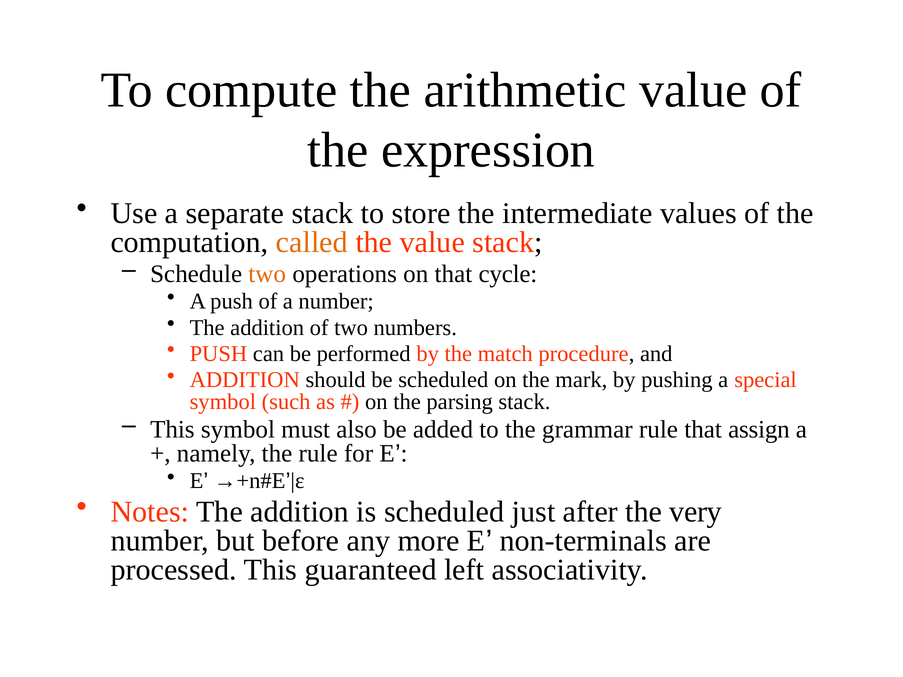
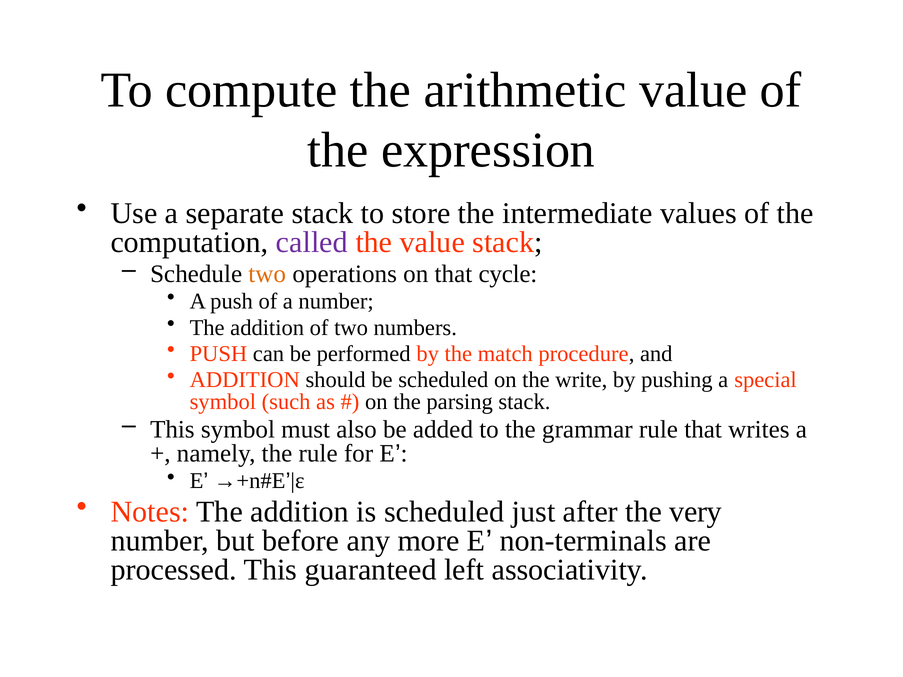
called colour: orange -> purple (312, 242)
mark: mark -> write (581, 380)
assign: assign -> writes (759, 430)
